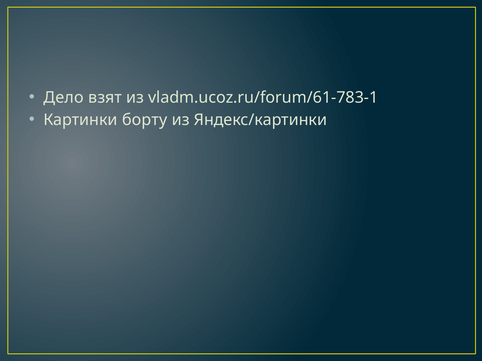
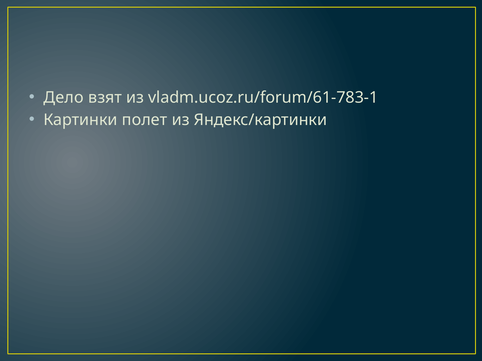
борту: борту -> полет (145, 120)
